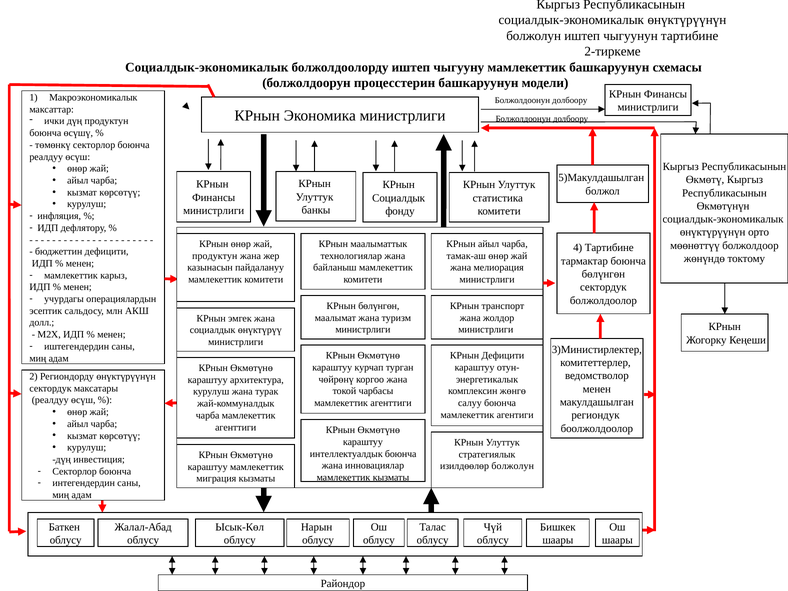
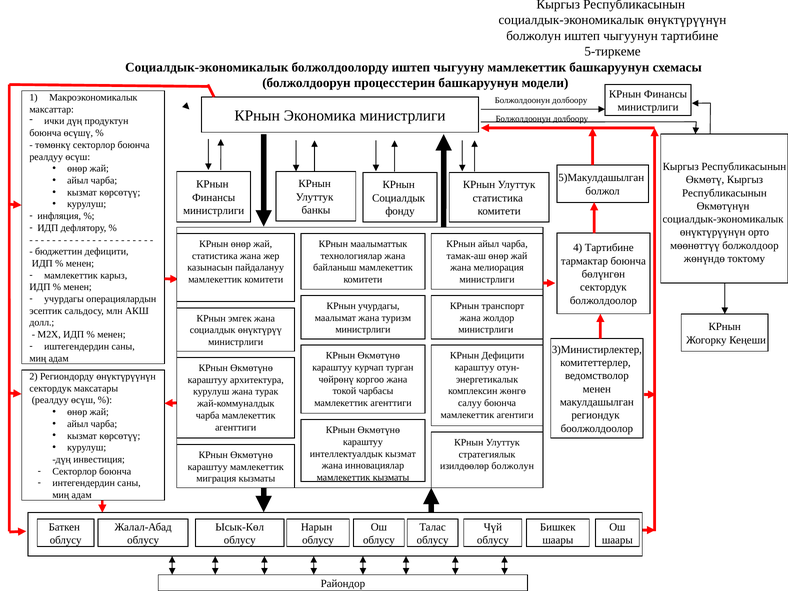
2-тиркеме: 2-тиркеме -> 5-тиркеме (613, 51)
продуктун: продуктун -> статистика (215, 256)
КРнын бөлүнгөн: бөлүнгөн -> учурдагы (379, 306)
интеллектуалдык боюнча: боюнча -> кызмат (401, 454)
